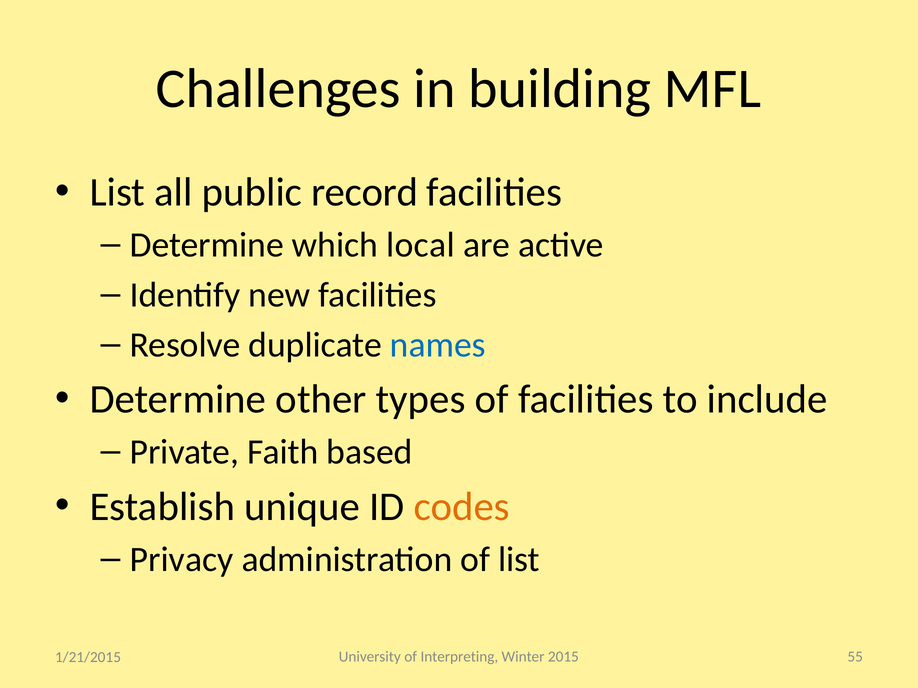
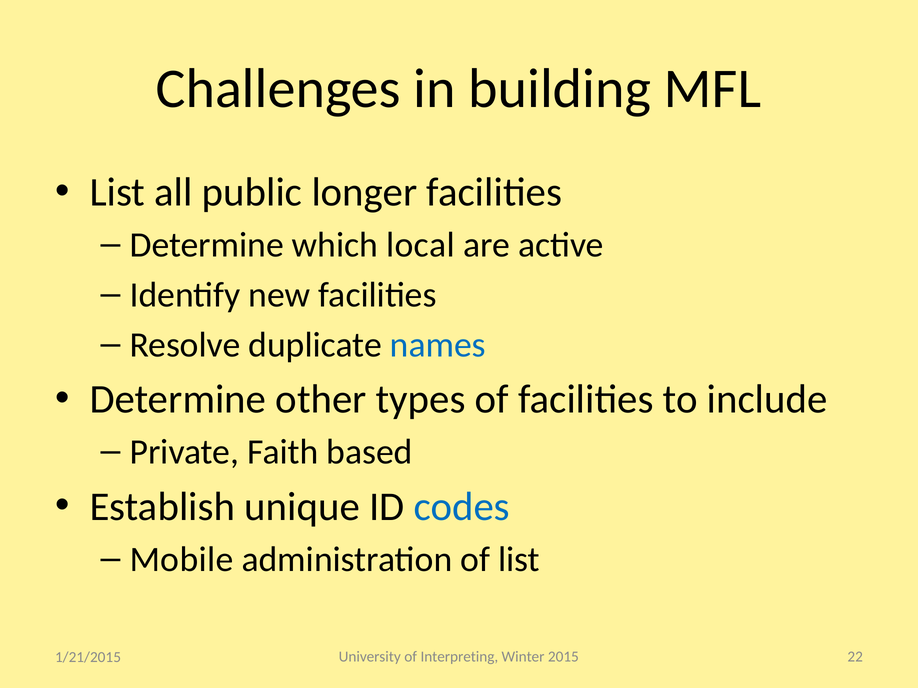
record: record -> longer (364, 193)
codes colour: orange -> blue (462, 507)
Privacy: Privacy -> Mobile (181, 560)
55: 55 -> 22 (855, 657)
